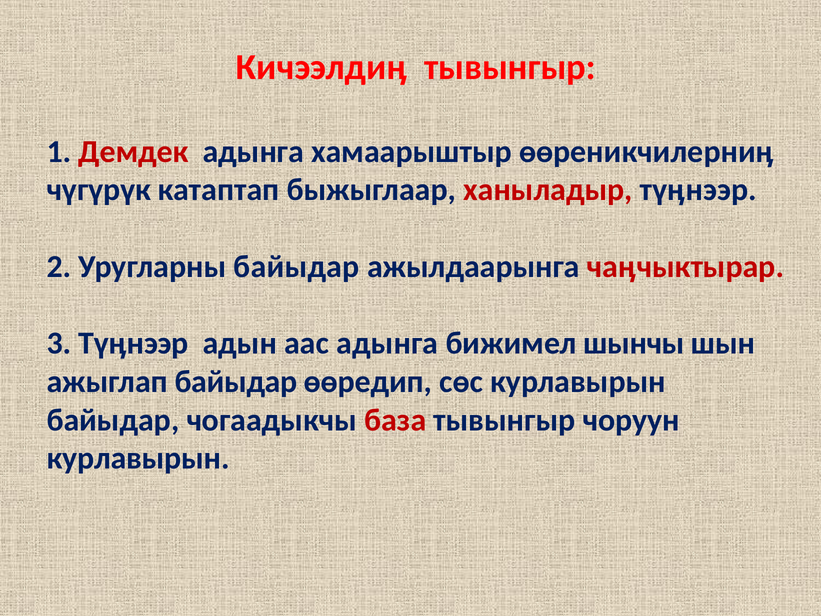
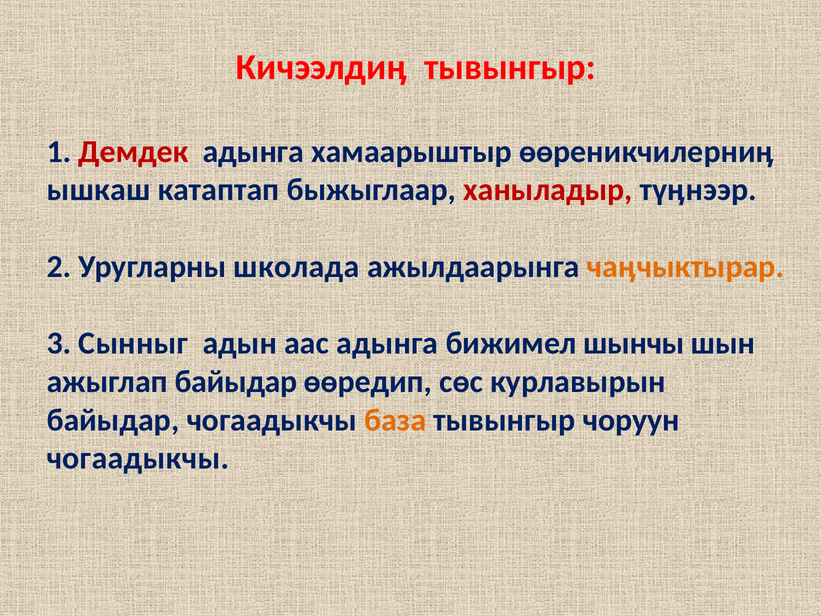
чүгүрүк: чүгүрүк -> ышкаш (99, 190)
Уругларны байыдар: байыдар -> школада (296, 267)
чаӊчыктырар colour: red -> orange (686, 267)
3 Түӊнээр: Түӊнээр -> Сынныг (133, 343)
база colour: red -> orange (395, 420)
курлавырын: курлавырын -> чогаадыкчы (138, 458)
